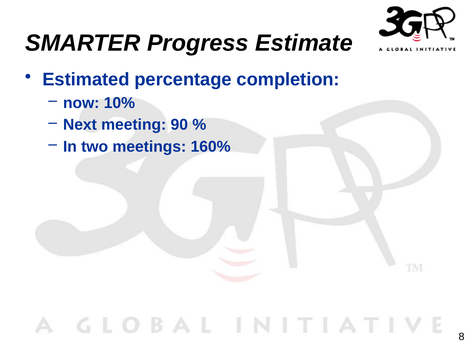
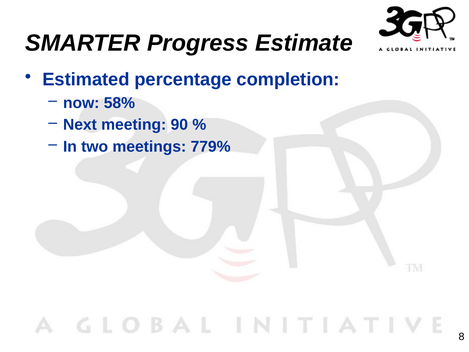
10%: 10% -> 58% (119, 103)
160%: 160% -> 779% (211, 147)
